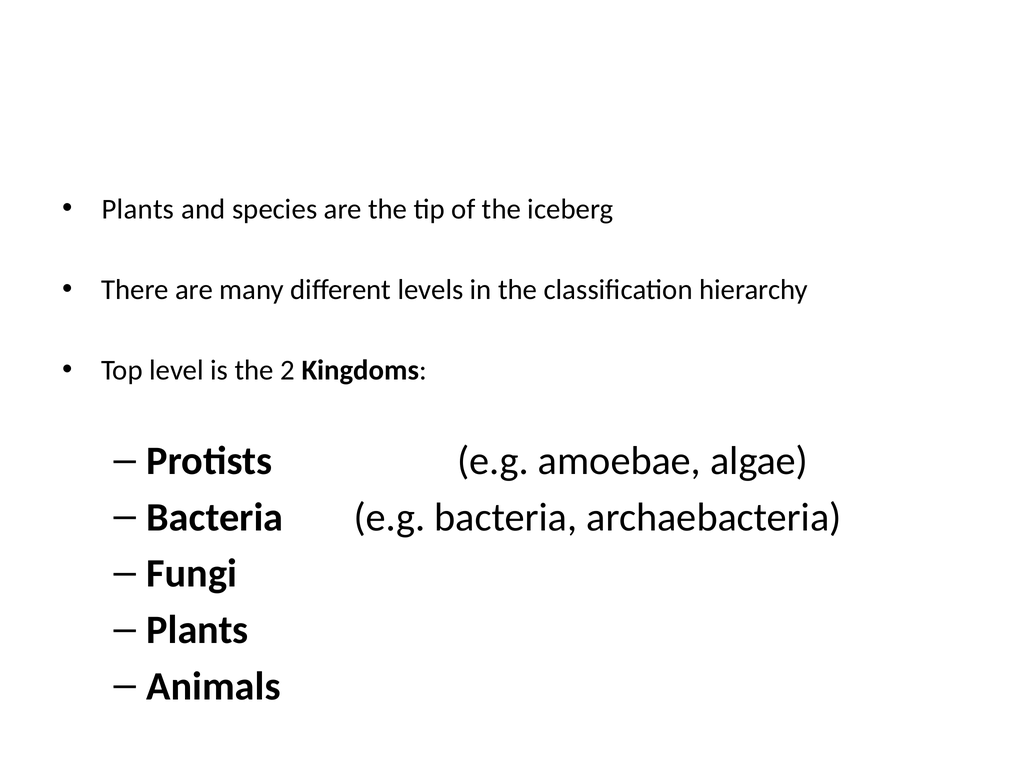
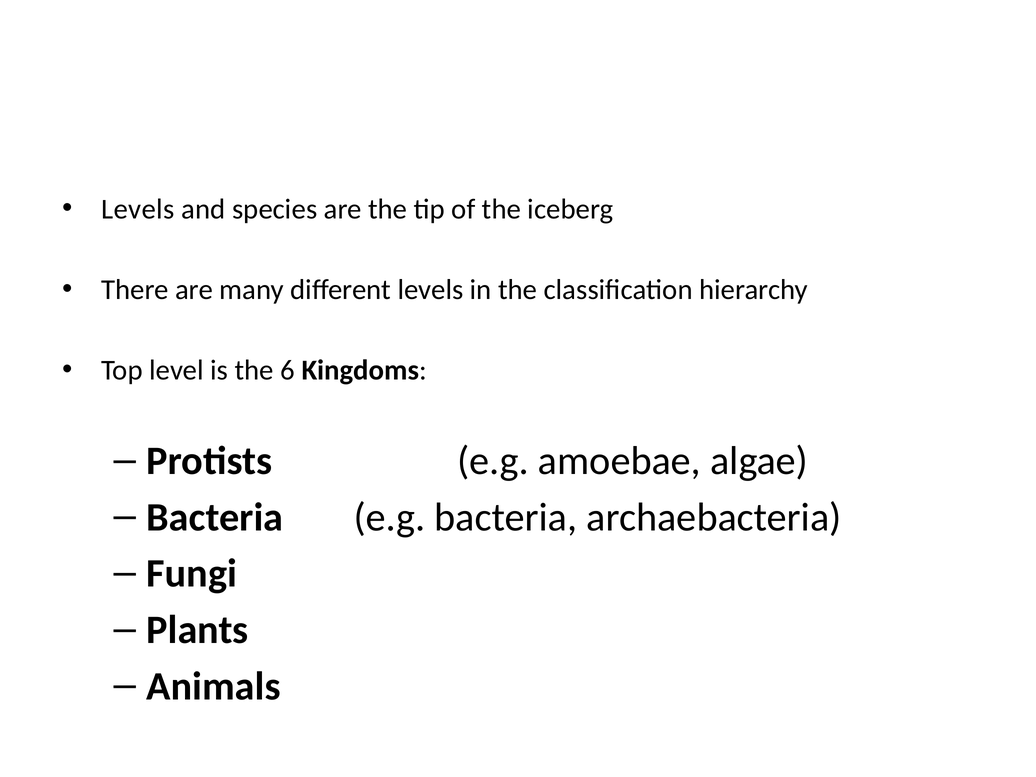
Plants: Plants -> Levels (138, 209)
2: 2 -> 6 (288, 370)
